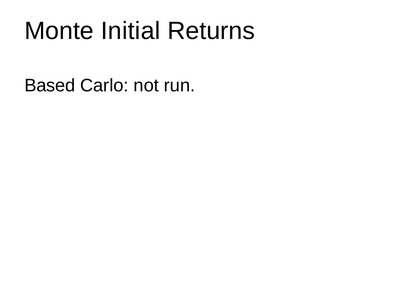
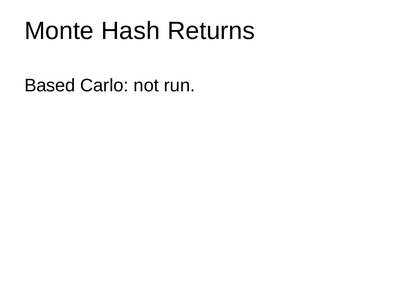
Initial: Initial -> Hash (131, 31)
